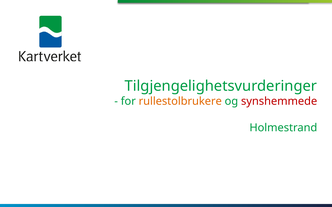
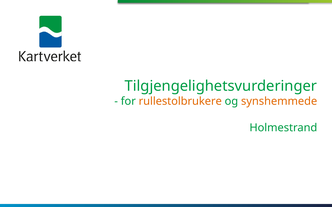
synshemmede colour: red -> orange (279, 101)
